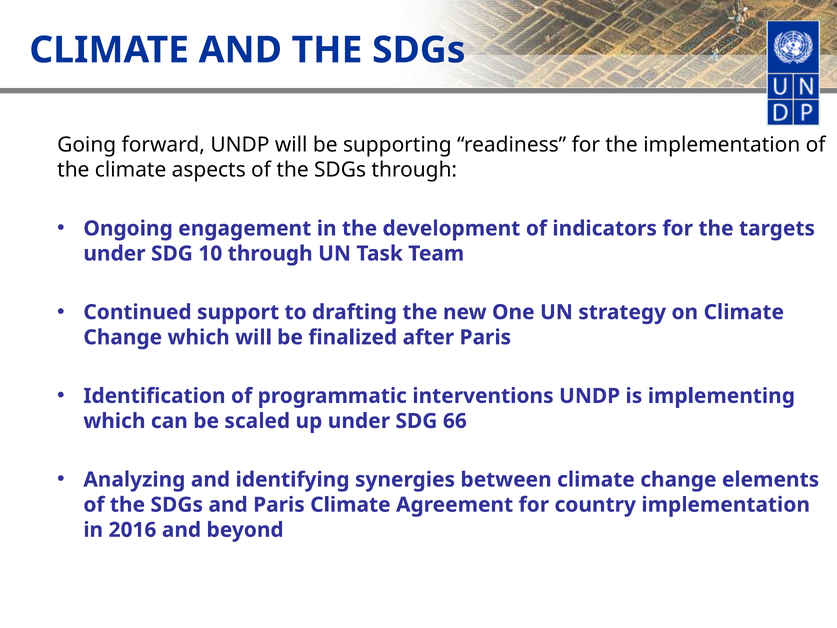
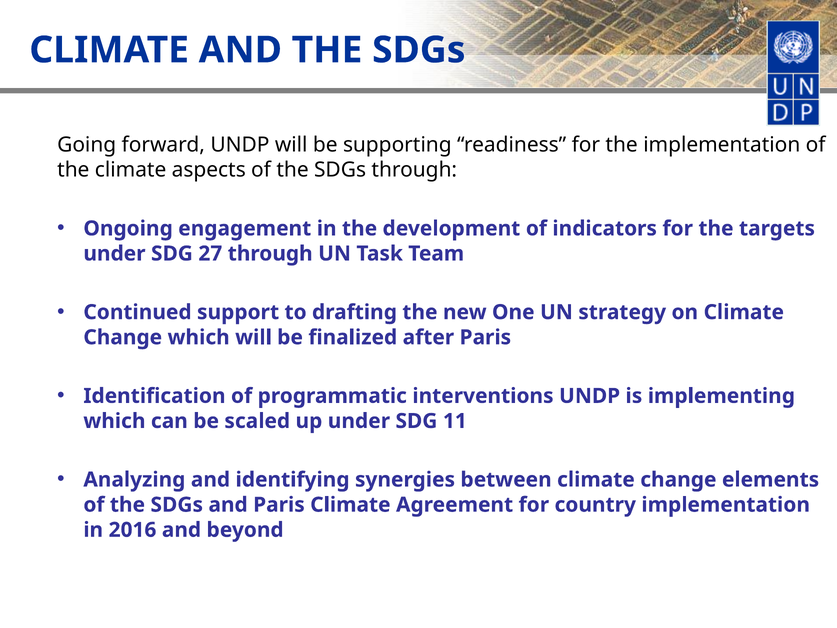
10: 10 -> 27 (210, 254)
66: 66 -> 11 (455, 421)
